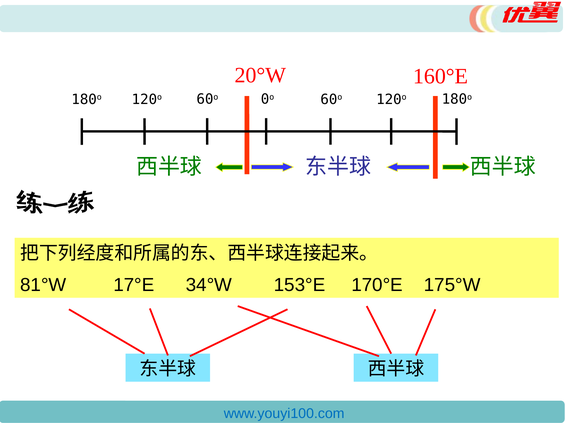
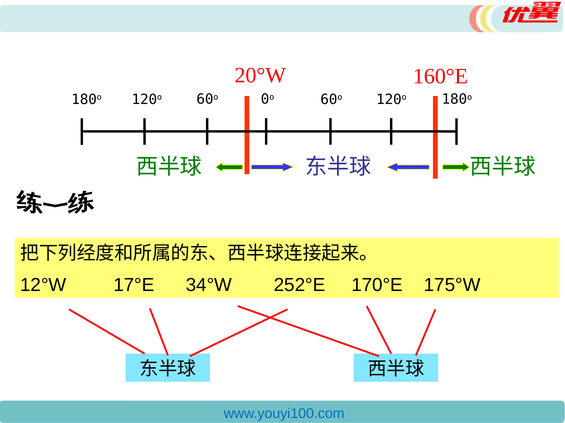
81°W: 81°W -> 12°W (43, 286)
153°E: 153°E -> 252°E (300, 286)
